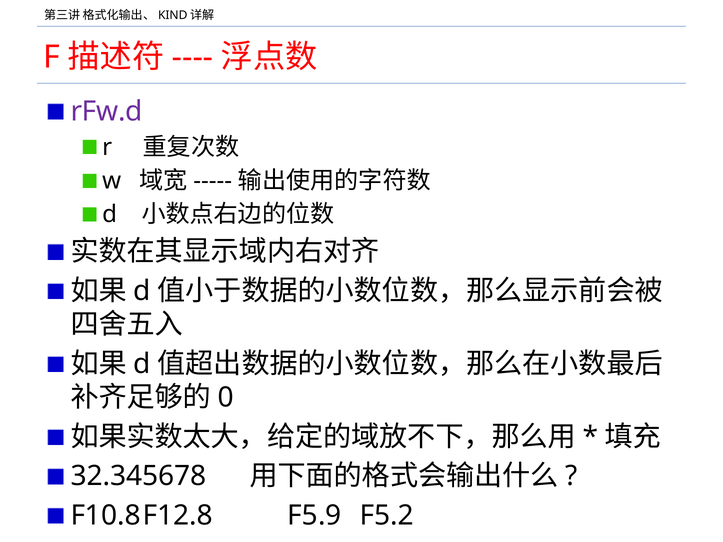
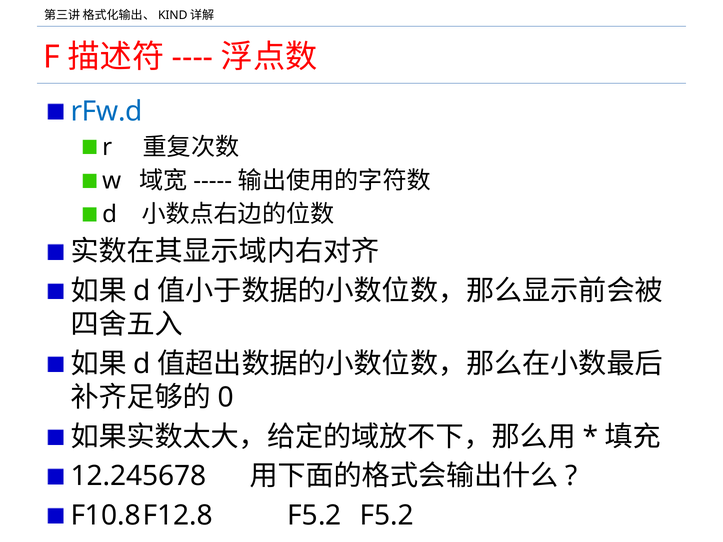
rFw.d colour: purple -> blue (107, 111)
32.345678: 32.345678 -> 12.245678 (138, 476)
F5.9: F5.9 -> F5.2 (314, 516)
